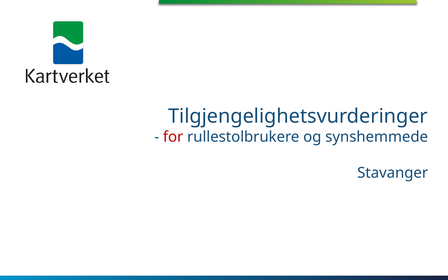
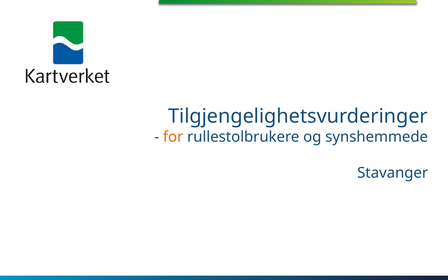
for colour: red -> orange (173, 137)
